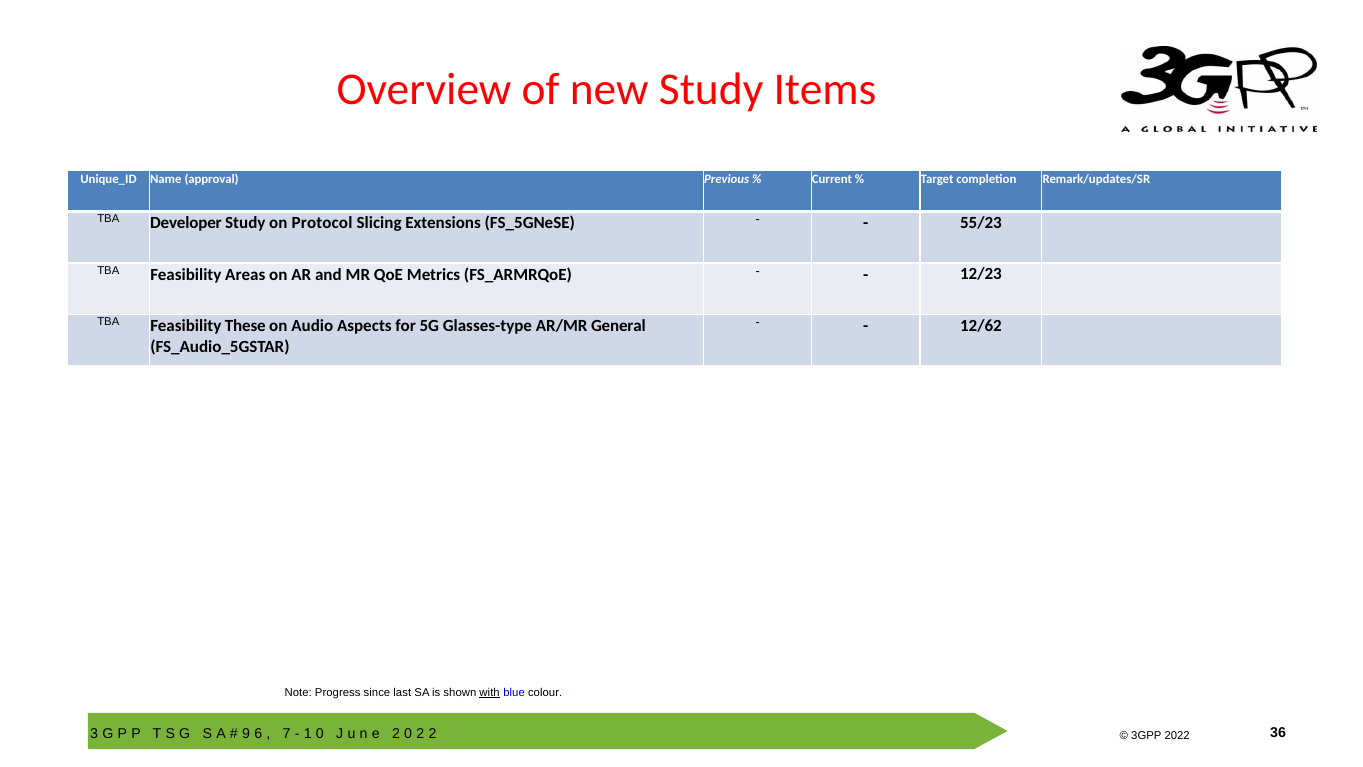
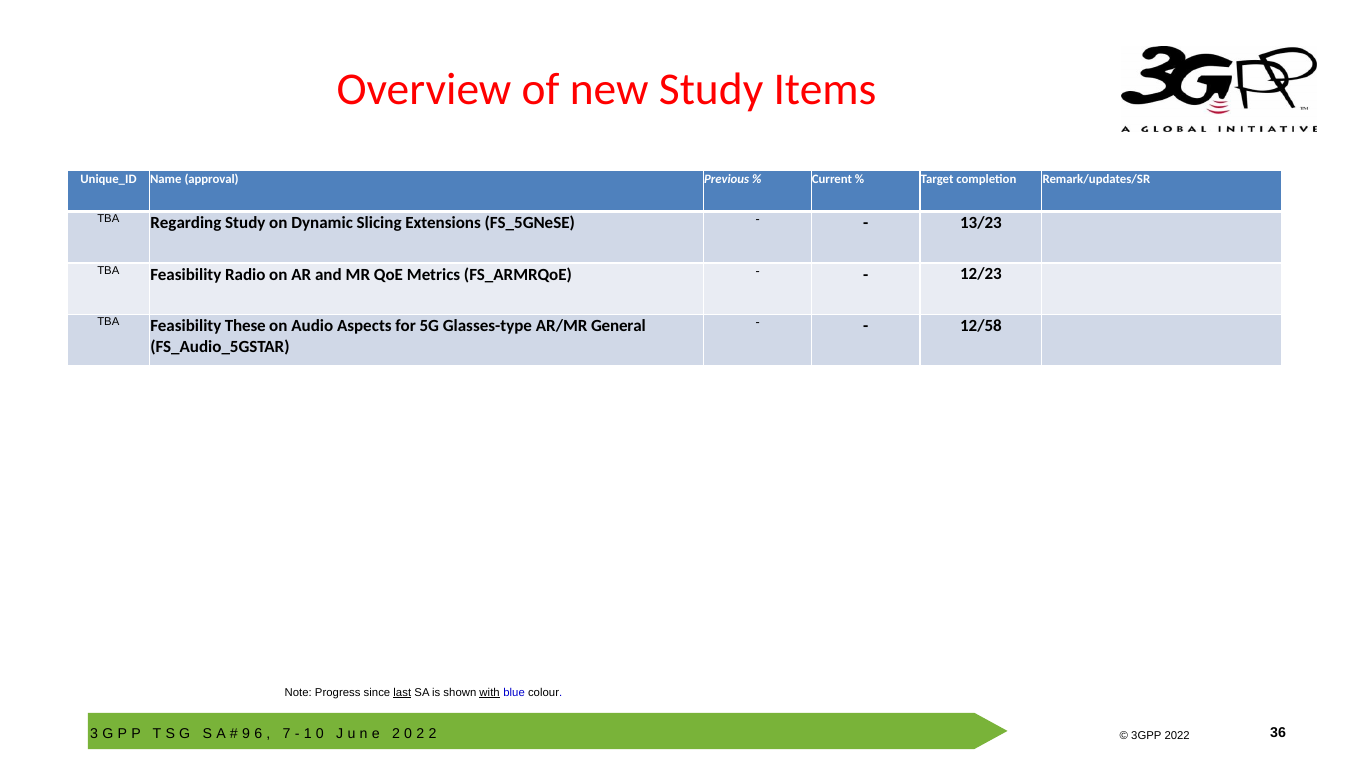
Developer: Developer -> Regarding (186, 223)
Protocol: Protocol -> Dynamic (322, 223)
55/23: 55/23 -> 13/23 (981, 223)
Areas: Areas -> Radio (245, 274)
12/62: 12/62 -> 12/58 (981, 326)
last underline: none -> present (402, 693)
